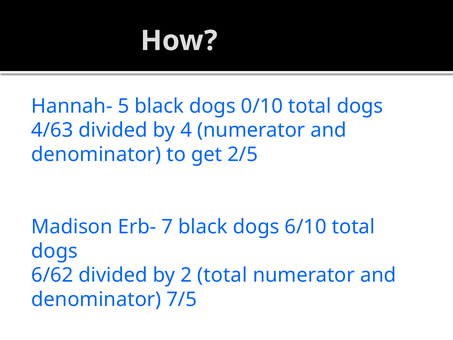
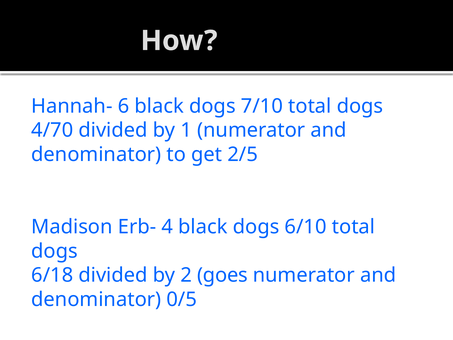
5: 5 -> 6 (124, 106)
0/10: 0/10 -> 7/10 (262, 106)
4/63: 4/63 -> 4/70 (52, 130)
4: 4 -> 1 (186, 130)
7: 7 -> 4 (167, 227)
6/62: 6/62 -> 6/18 (52, 275)
2 total: total -> goes (222, 275)
7/5: 7/5 -> 0/5 (182, 299)
